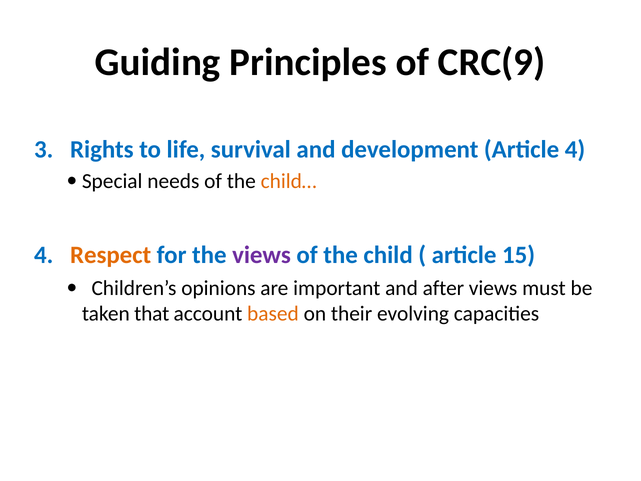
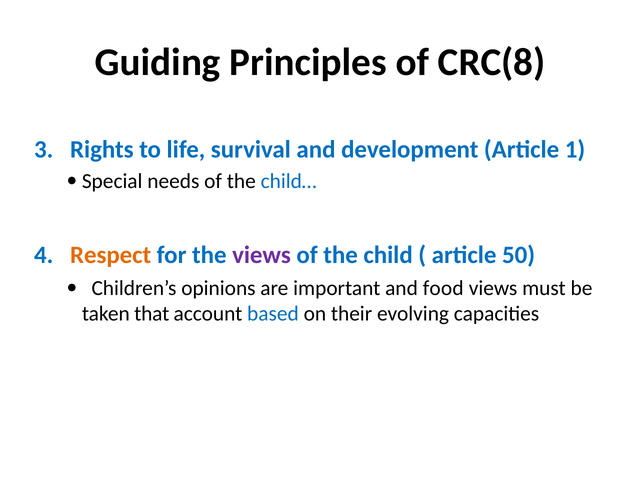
CRC(9: CRC(9 -> CRC(8 (492, 62)
Article 4: 4 -> 1 (575, 149)
child… colour: orange -> blue (289, 181)
15: 15 -> 50 (519, 255)
after: after -> food (443, 288)
based colour: orange -> blue (273, 313)
